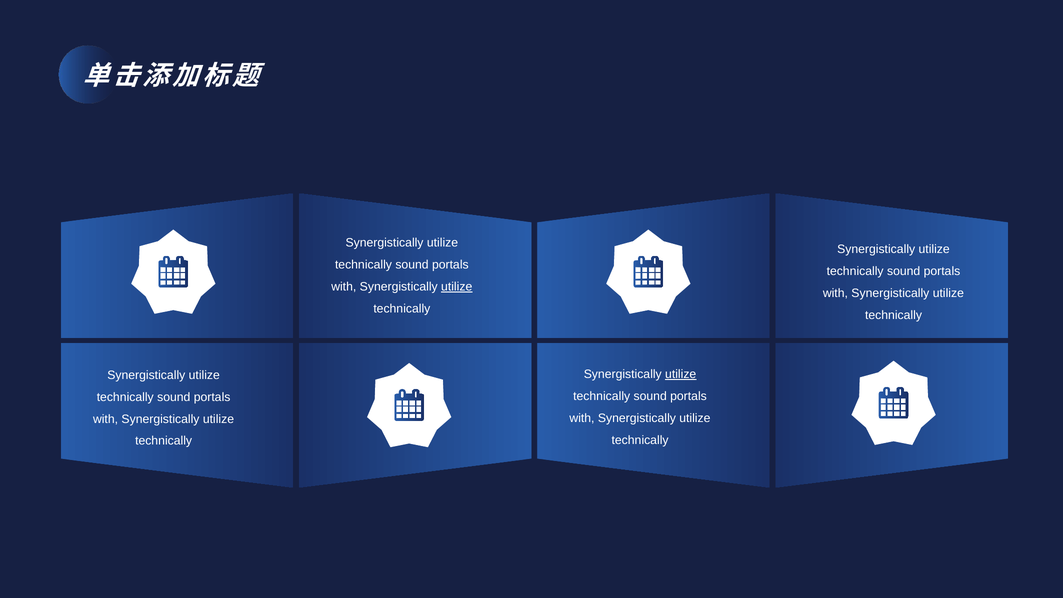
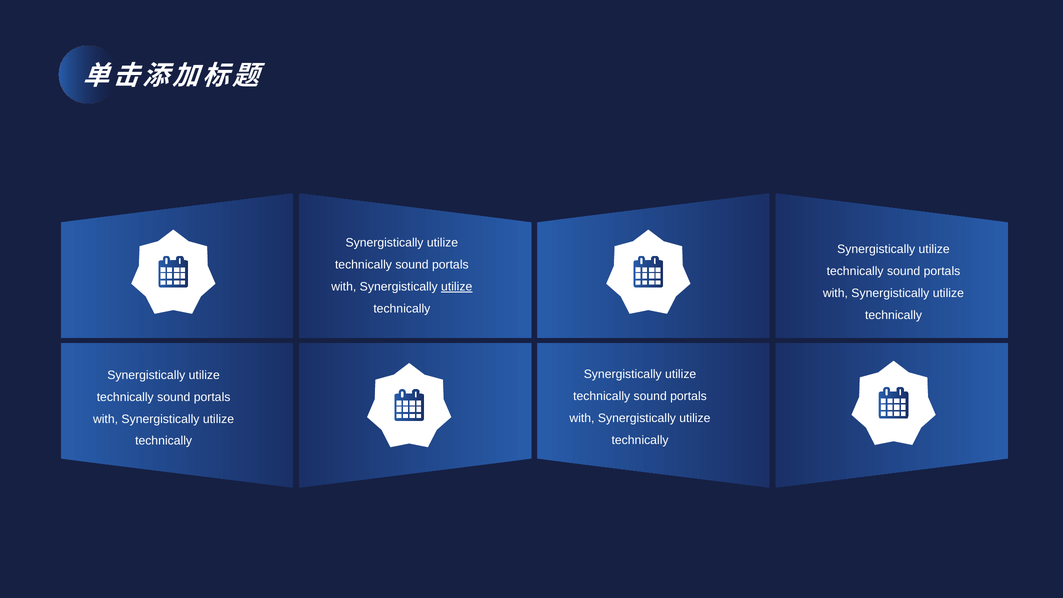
utilize underline: present -> none (681, 374)
